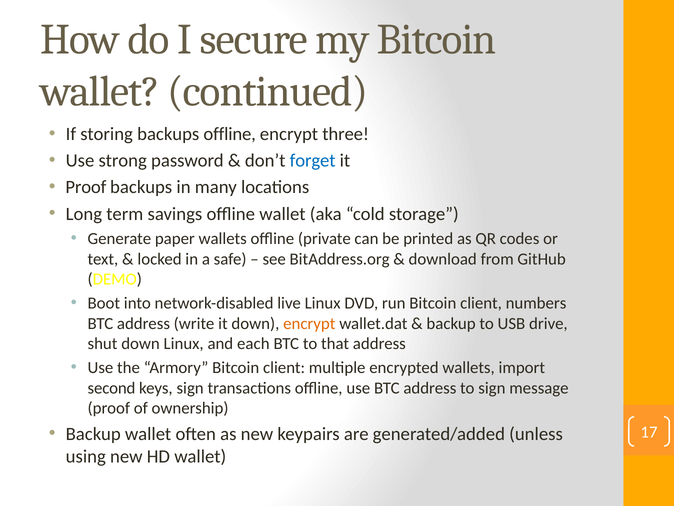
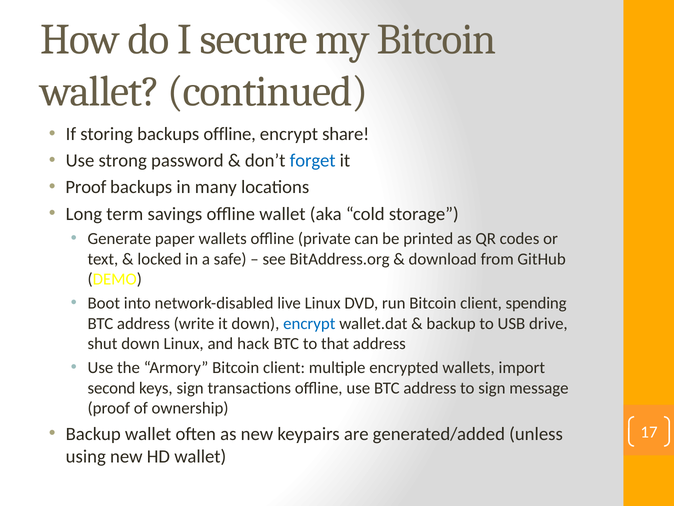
three: three -> share (346, 134)
numbers: numbers -> spending (536, 303)
encrypt colour: orange -> blue (309, 323)
each: each -> hack (253, 343)
